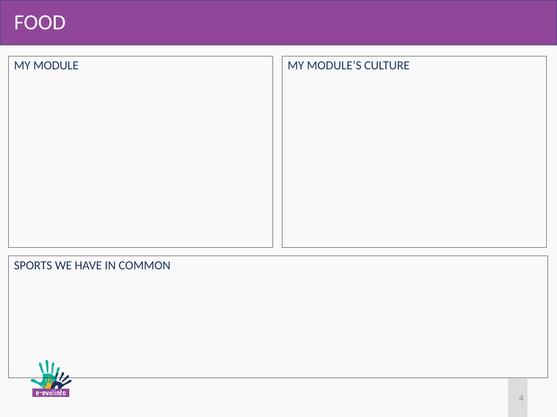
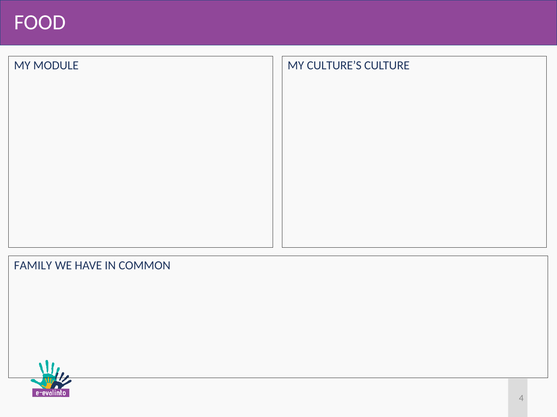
MODULE’S: MODULE’S -> CULTURE’S (334, 66)
SPORTS: SPORTS -> FAMILY (33, 266)
